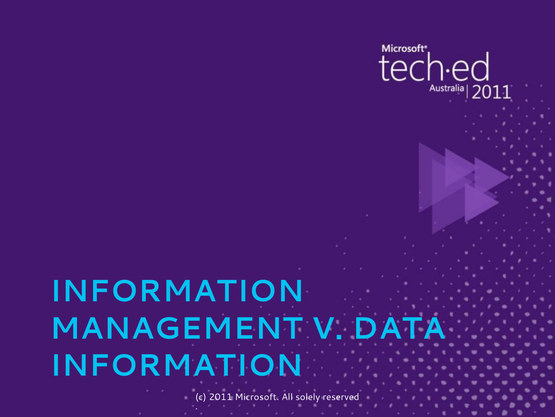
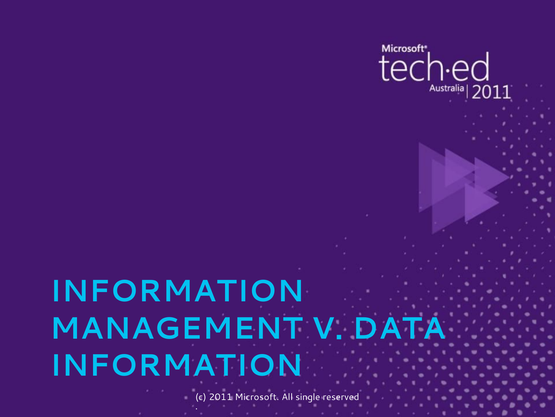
solely: solely -> single (308, 397)
